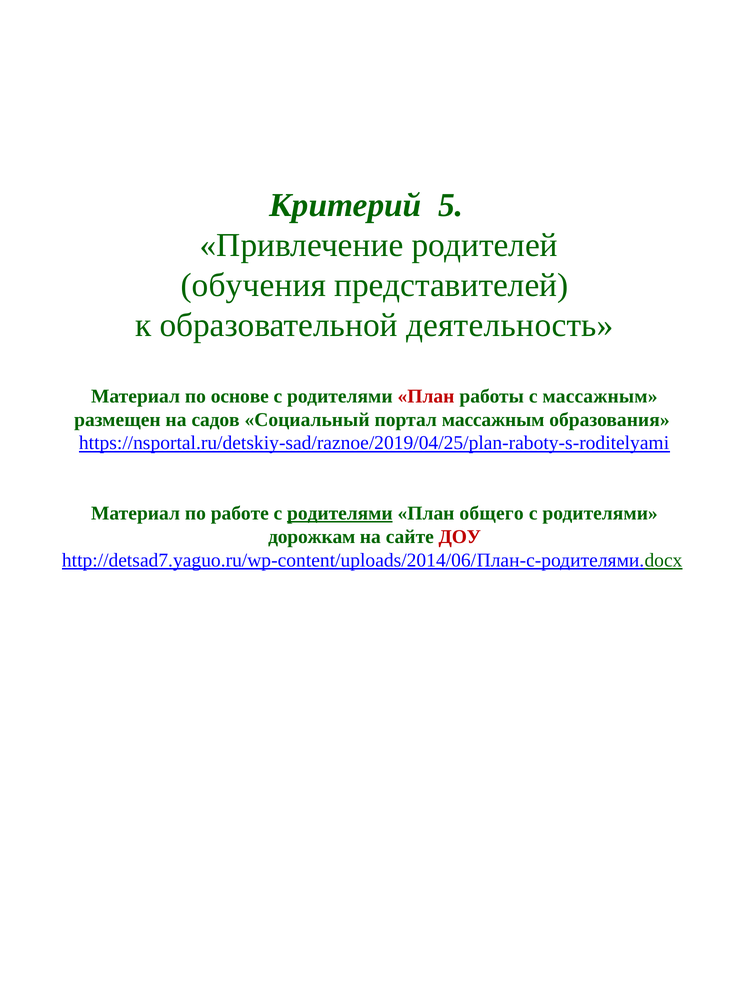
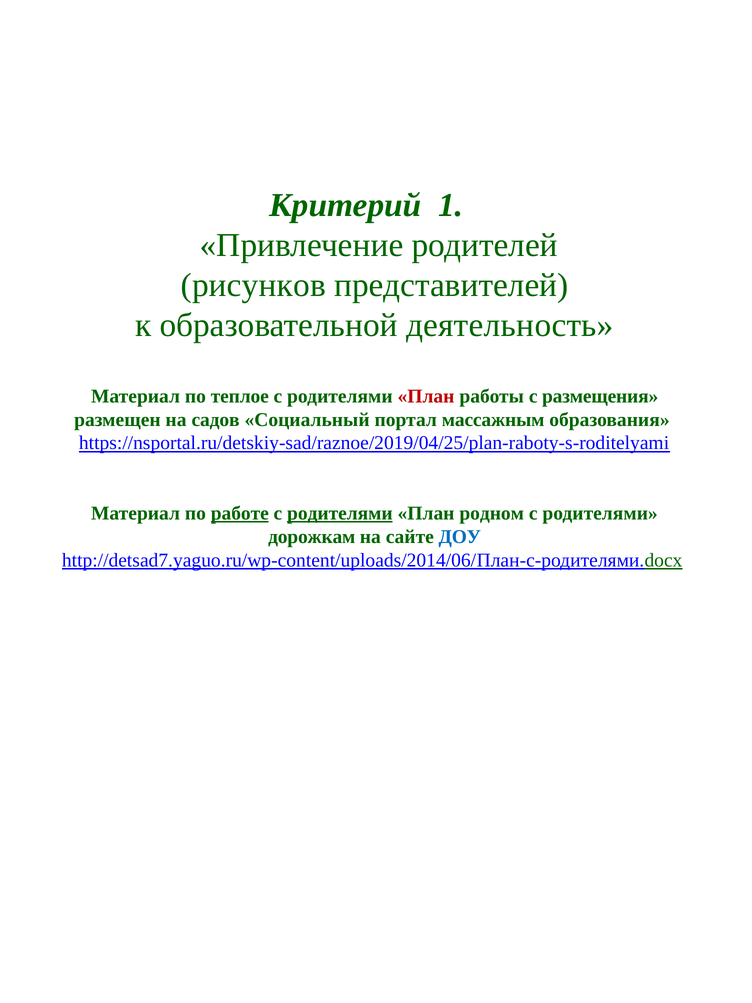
5: 5 -> 1 (451, 205)
обучения: обучения -> рисунков (253, 285)
основе: основе -> теплое (240, 396)
с массажным: массажным -> размещения (600, 396)
работе underline: none -> present (240, 513)
общего: общего -> родном (492, 513)
ДОУ colour: red -> blue (460, 537)
